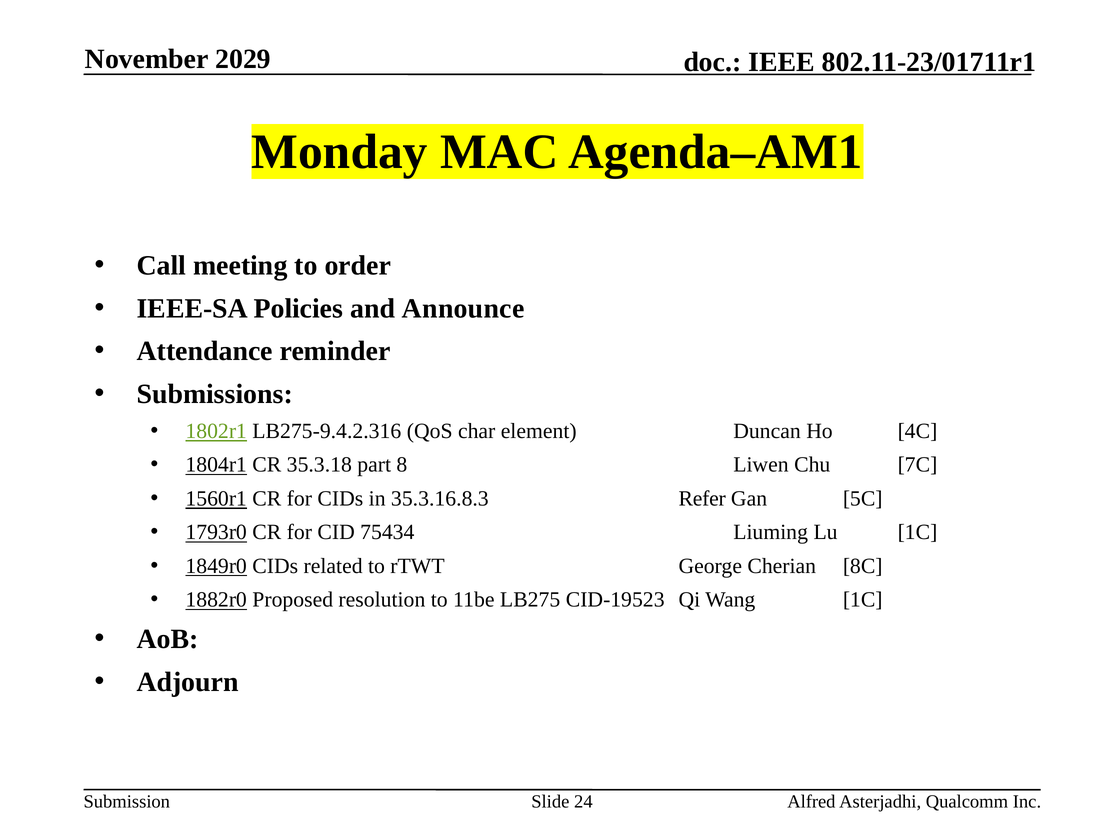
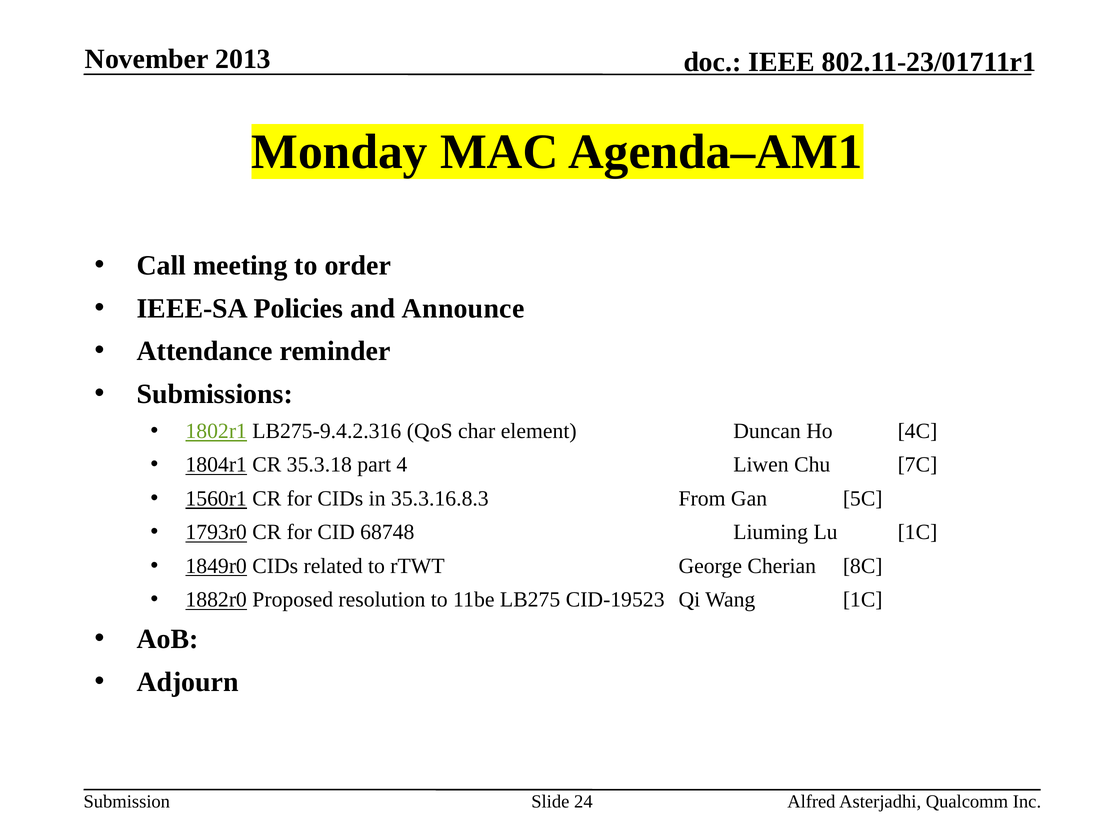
2029: 2029 -> 2013 (243, 59)
8: 8 -> 4 (402, 465)
Refer: Refer -> From (702, 499)
75434: 75434 -> 68748 (387, 532)
